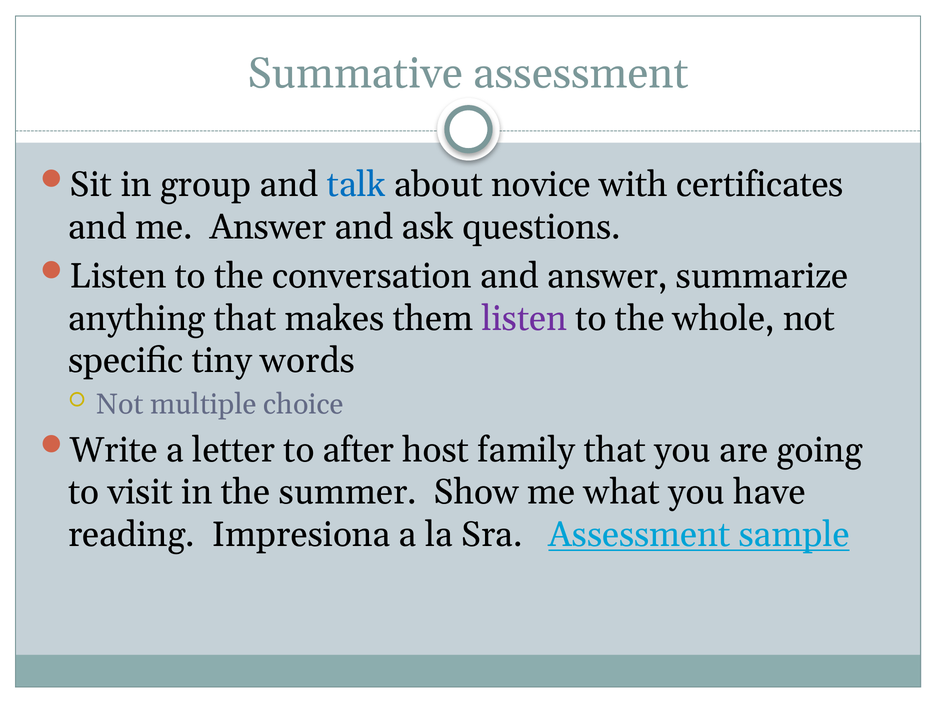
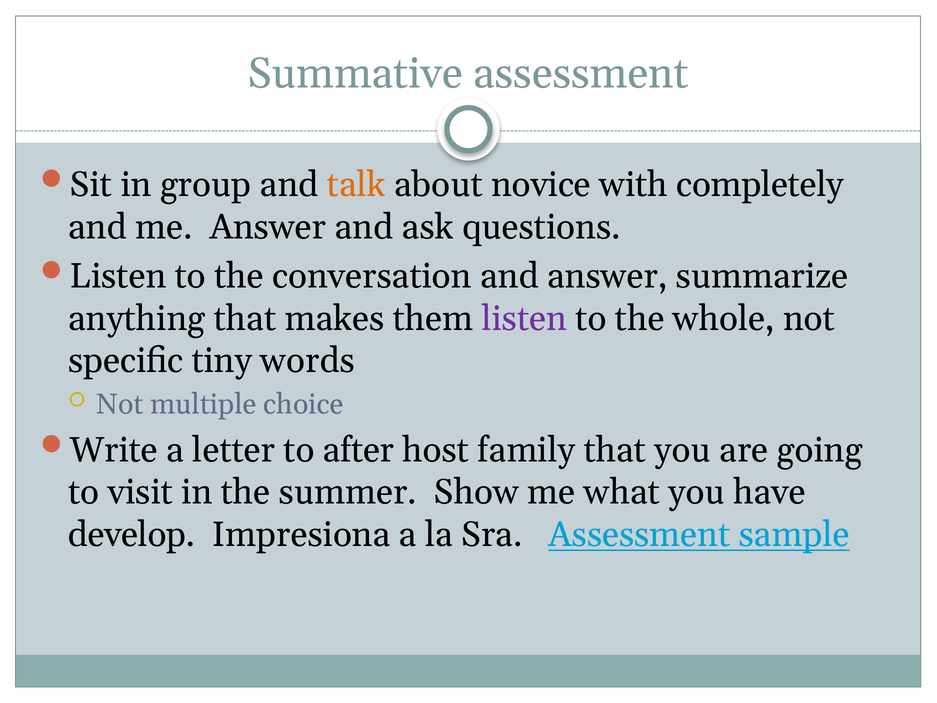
talk colour: blue -> orange (356, 185)
certificates: certificates -> completely (760, 185)
reading: reading -> develop (132, 534)
